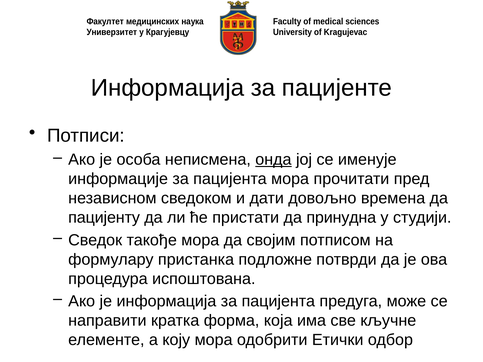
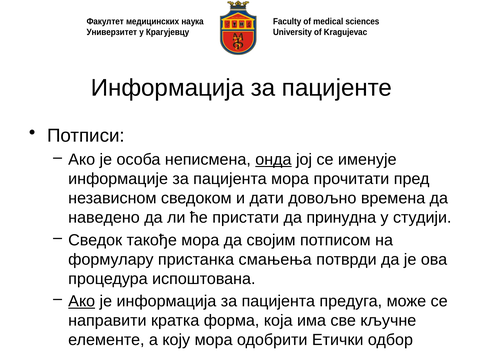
пацијенту: пацијенту -> наведено (104, 218)
подложне: подложне -> смањења (275, 260)
Ако underline: none -> present (82, 301)
